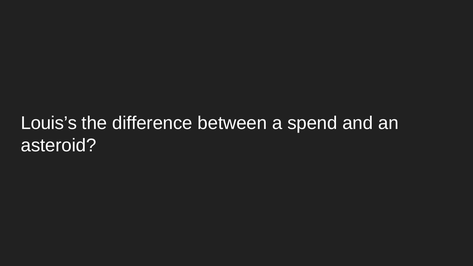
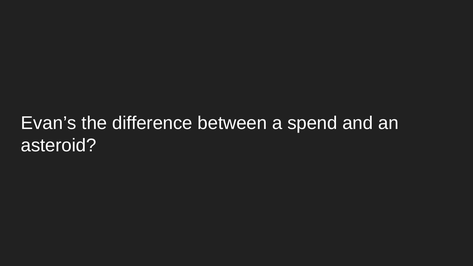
Louis’s: Louis’s -> Evan’s (49, 123)
